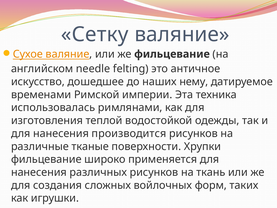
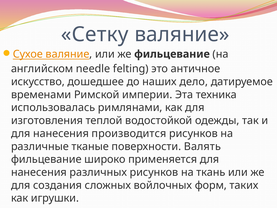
нему: нему -> дело (194, 82)
Хрупки: Хрупки -> Валять (202, 146)
